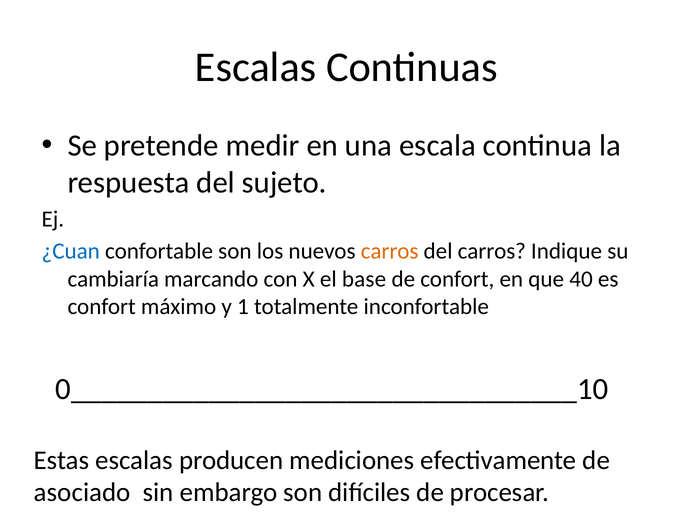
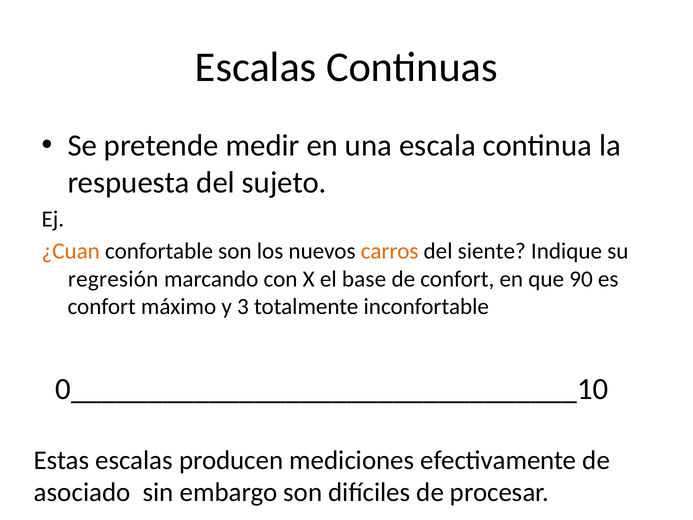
¿Cuan colour: blue -> orange (71, 251)
del carros: carros -> siente (492, 251)
cambiaría: cambiaría -> regresión (113, 279)
40: 40 -> 90 (581, 279)
1: 1 -> 3 (243, 307)
